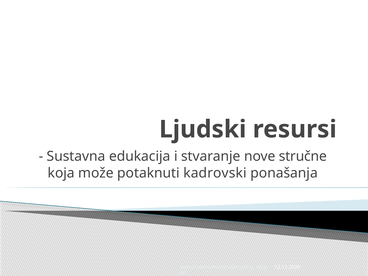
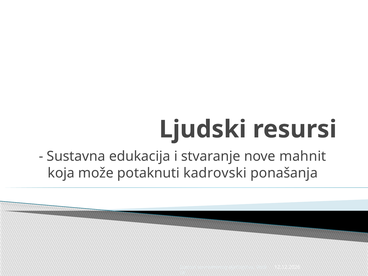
stručne: stručne -> mahnit (303, 156)
